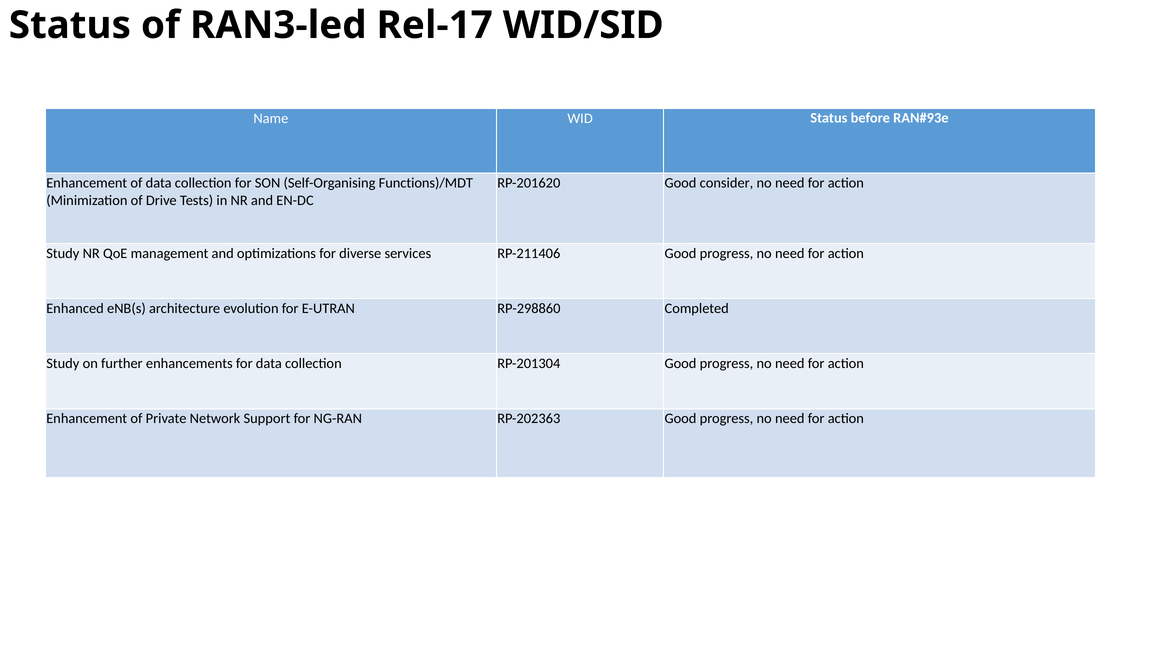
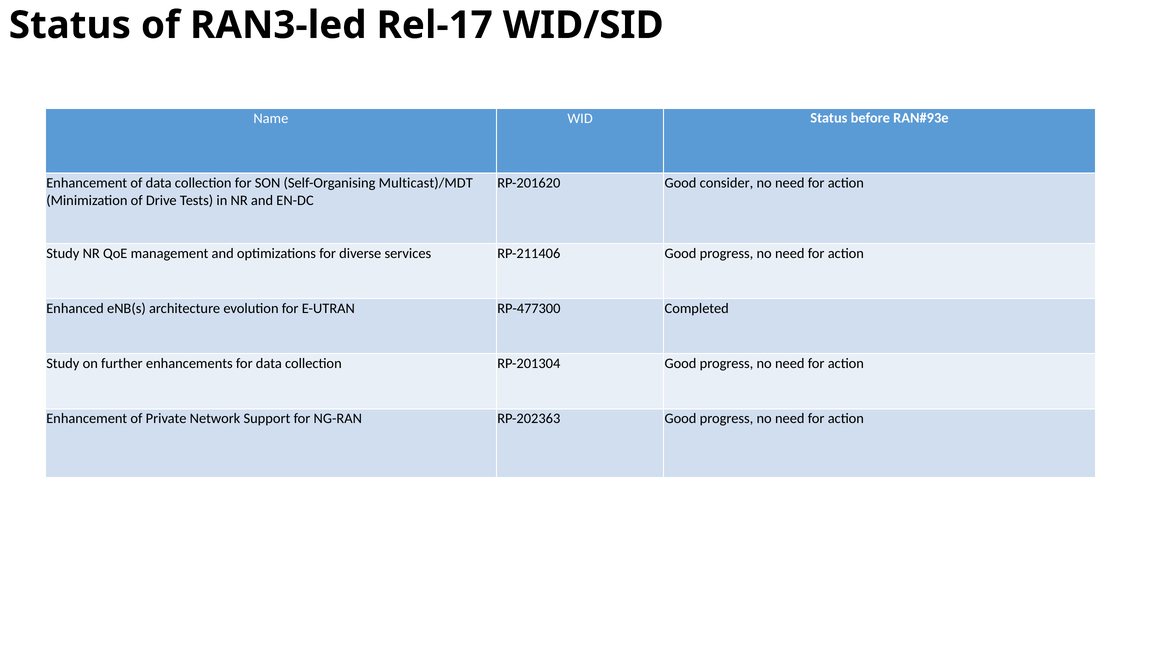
Functions)/MDT: Functions)/MDT -> Multicast)/MDT (426, 183)
RP-298860: RP-298860 -> RP-477300 (529, 309)
